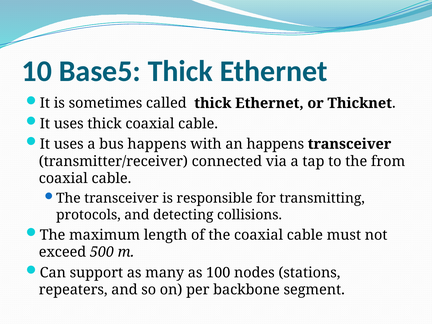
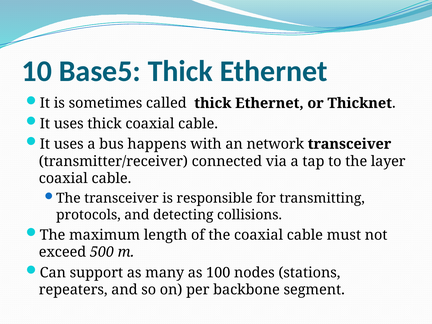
an happens: happens -> network (275, 144)
from: from -> layer (388, 161)
